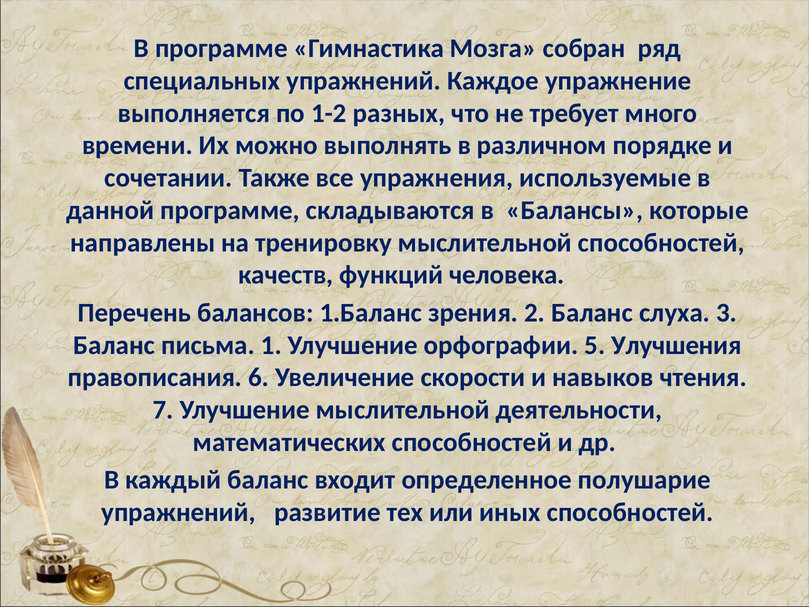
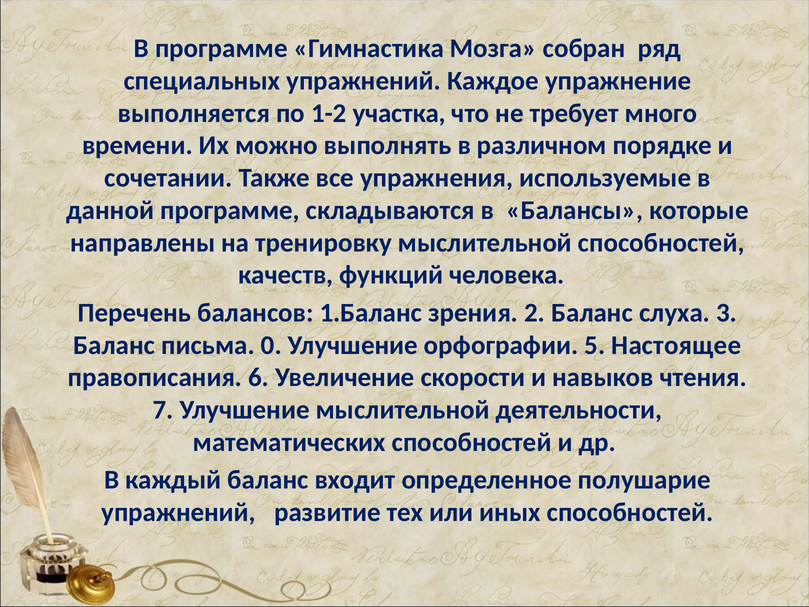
разных: разных -> участка (399, 113)
1: 1 -> 0 (271, 345)
Улучшения: Улучшения -> Настоящее (676, 345)
